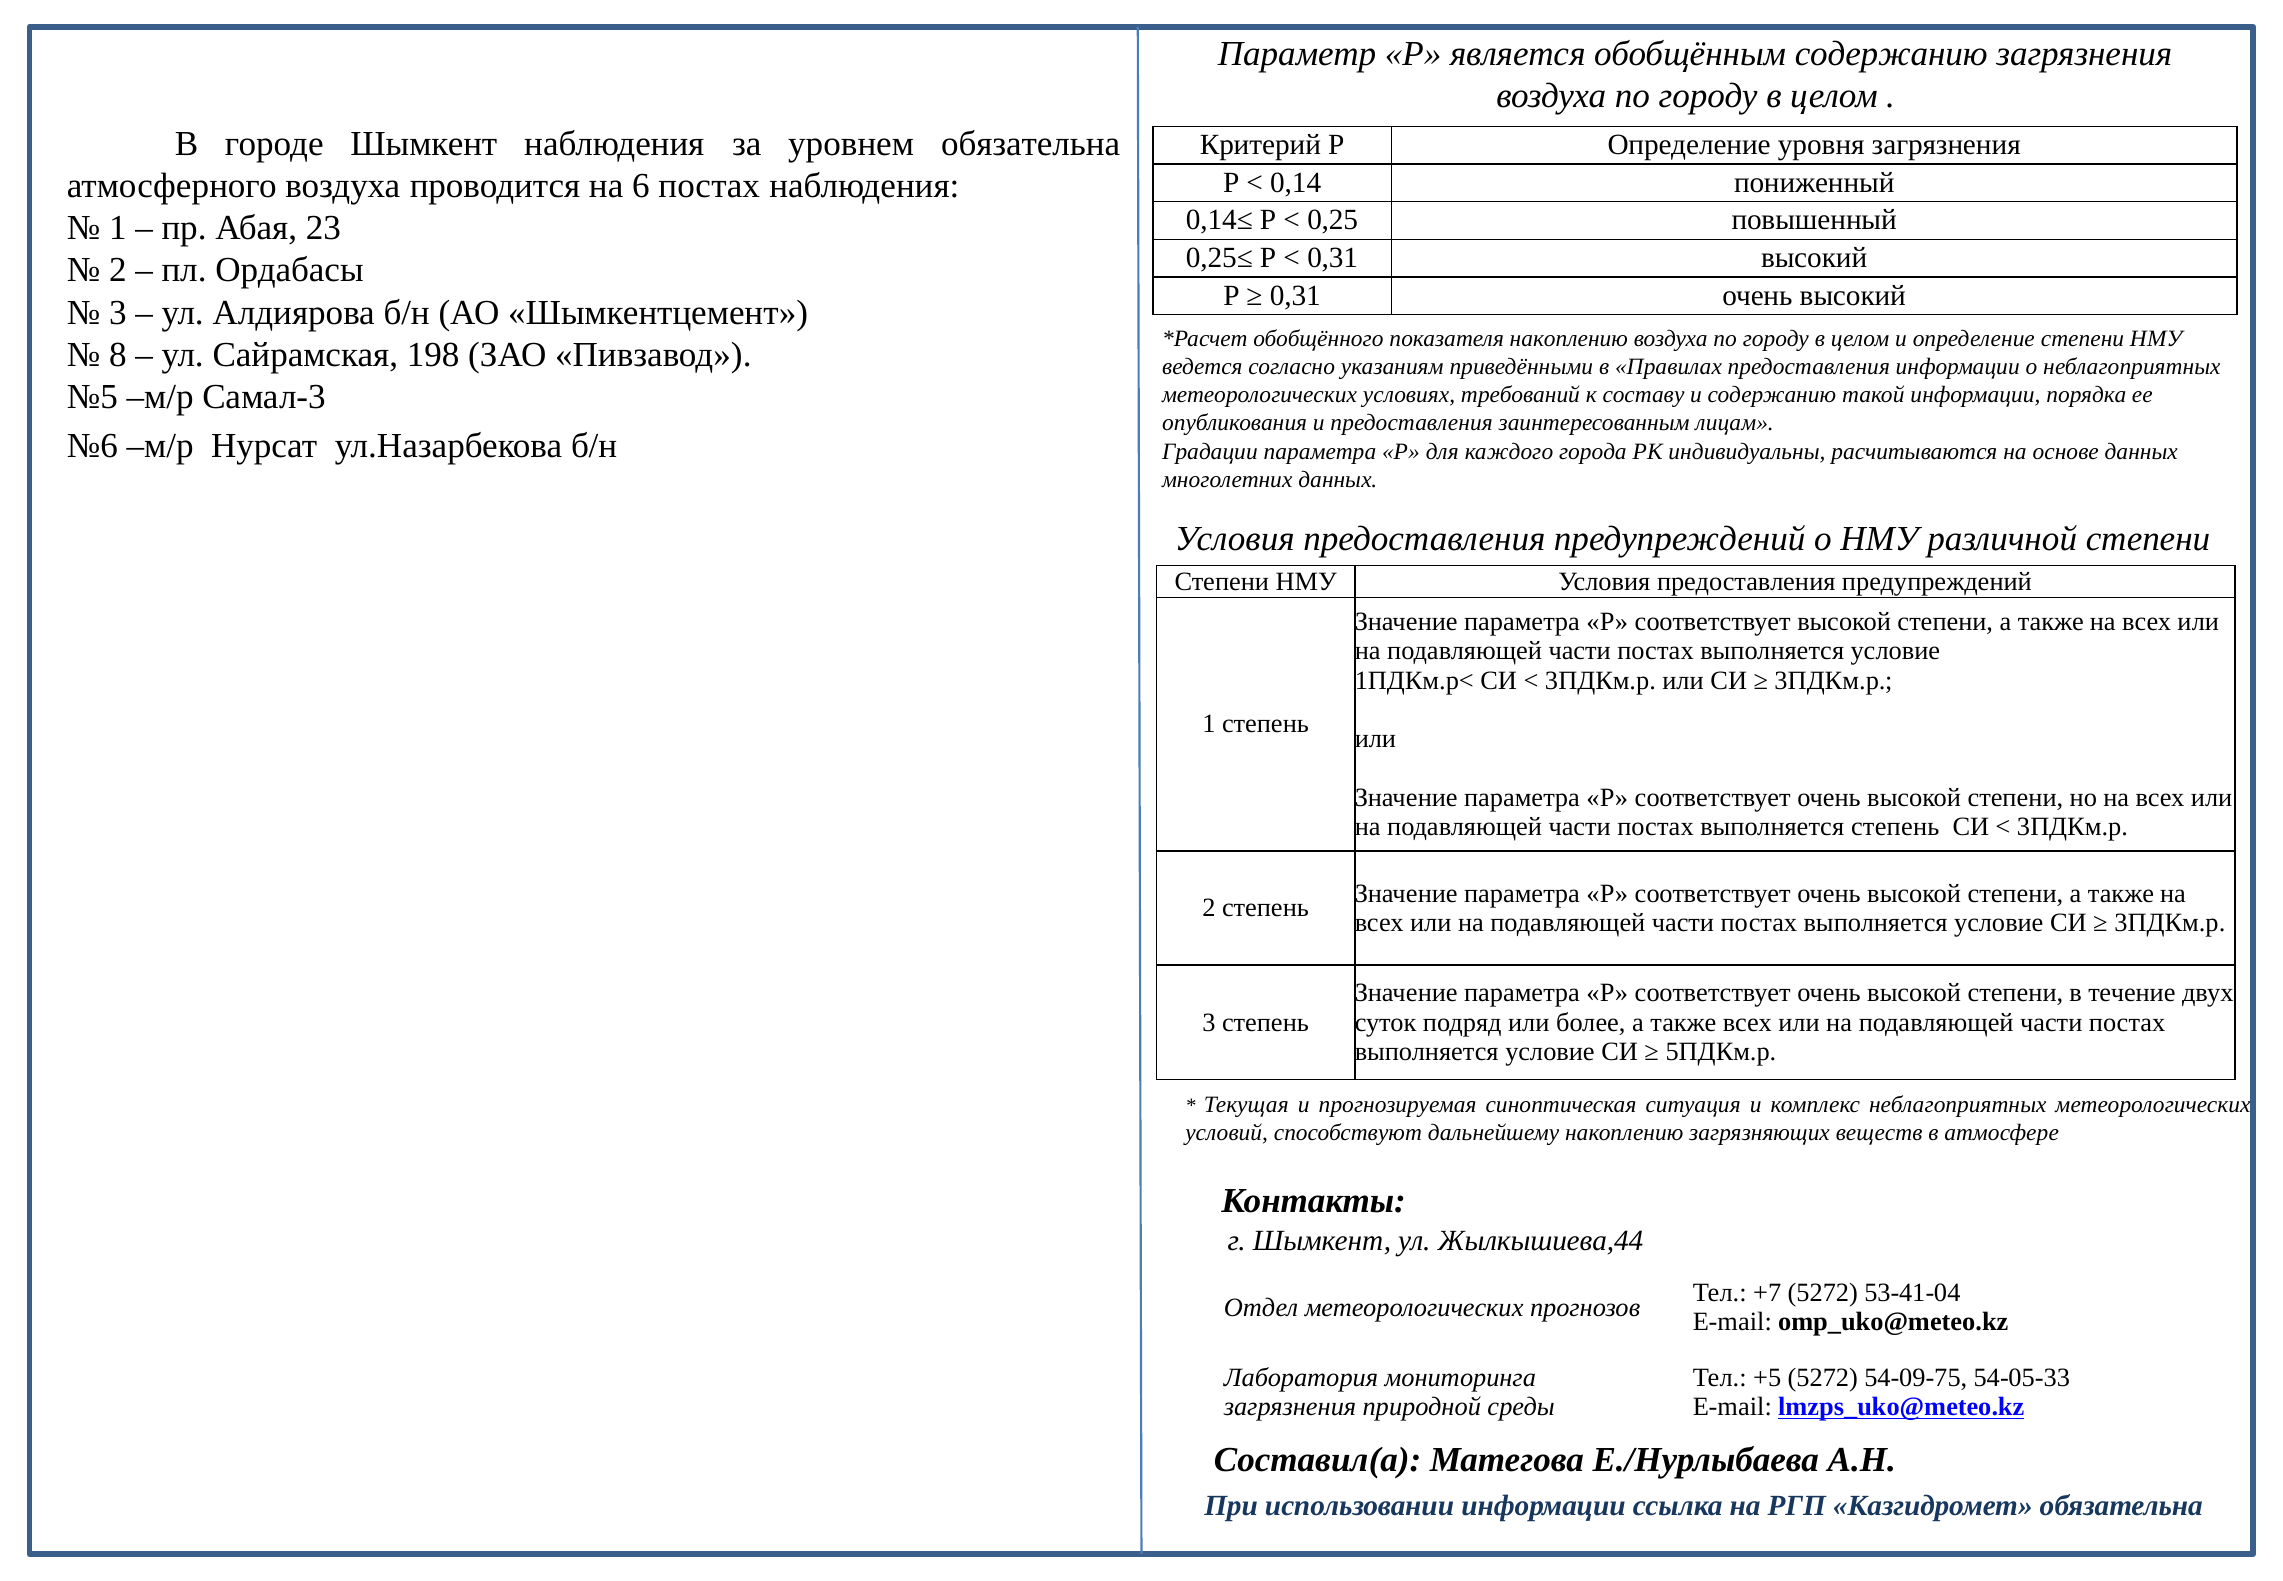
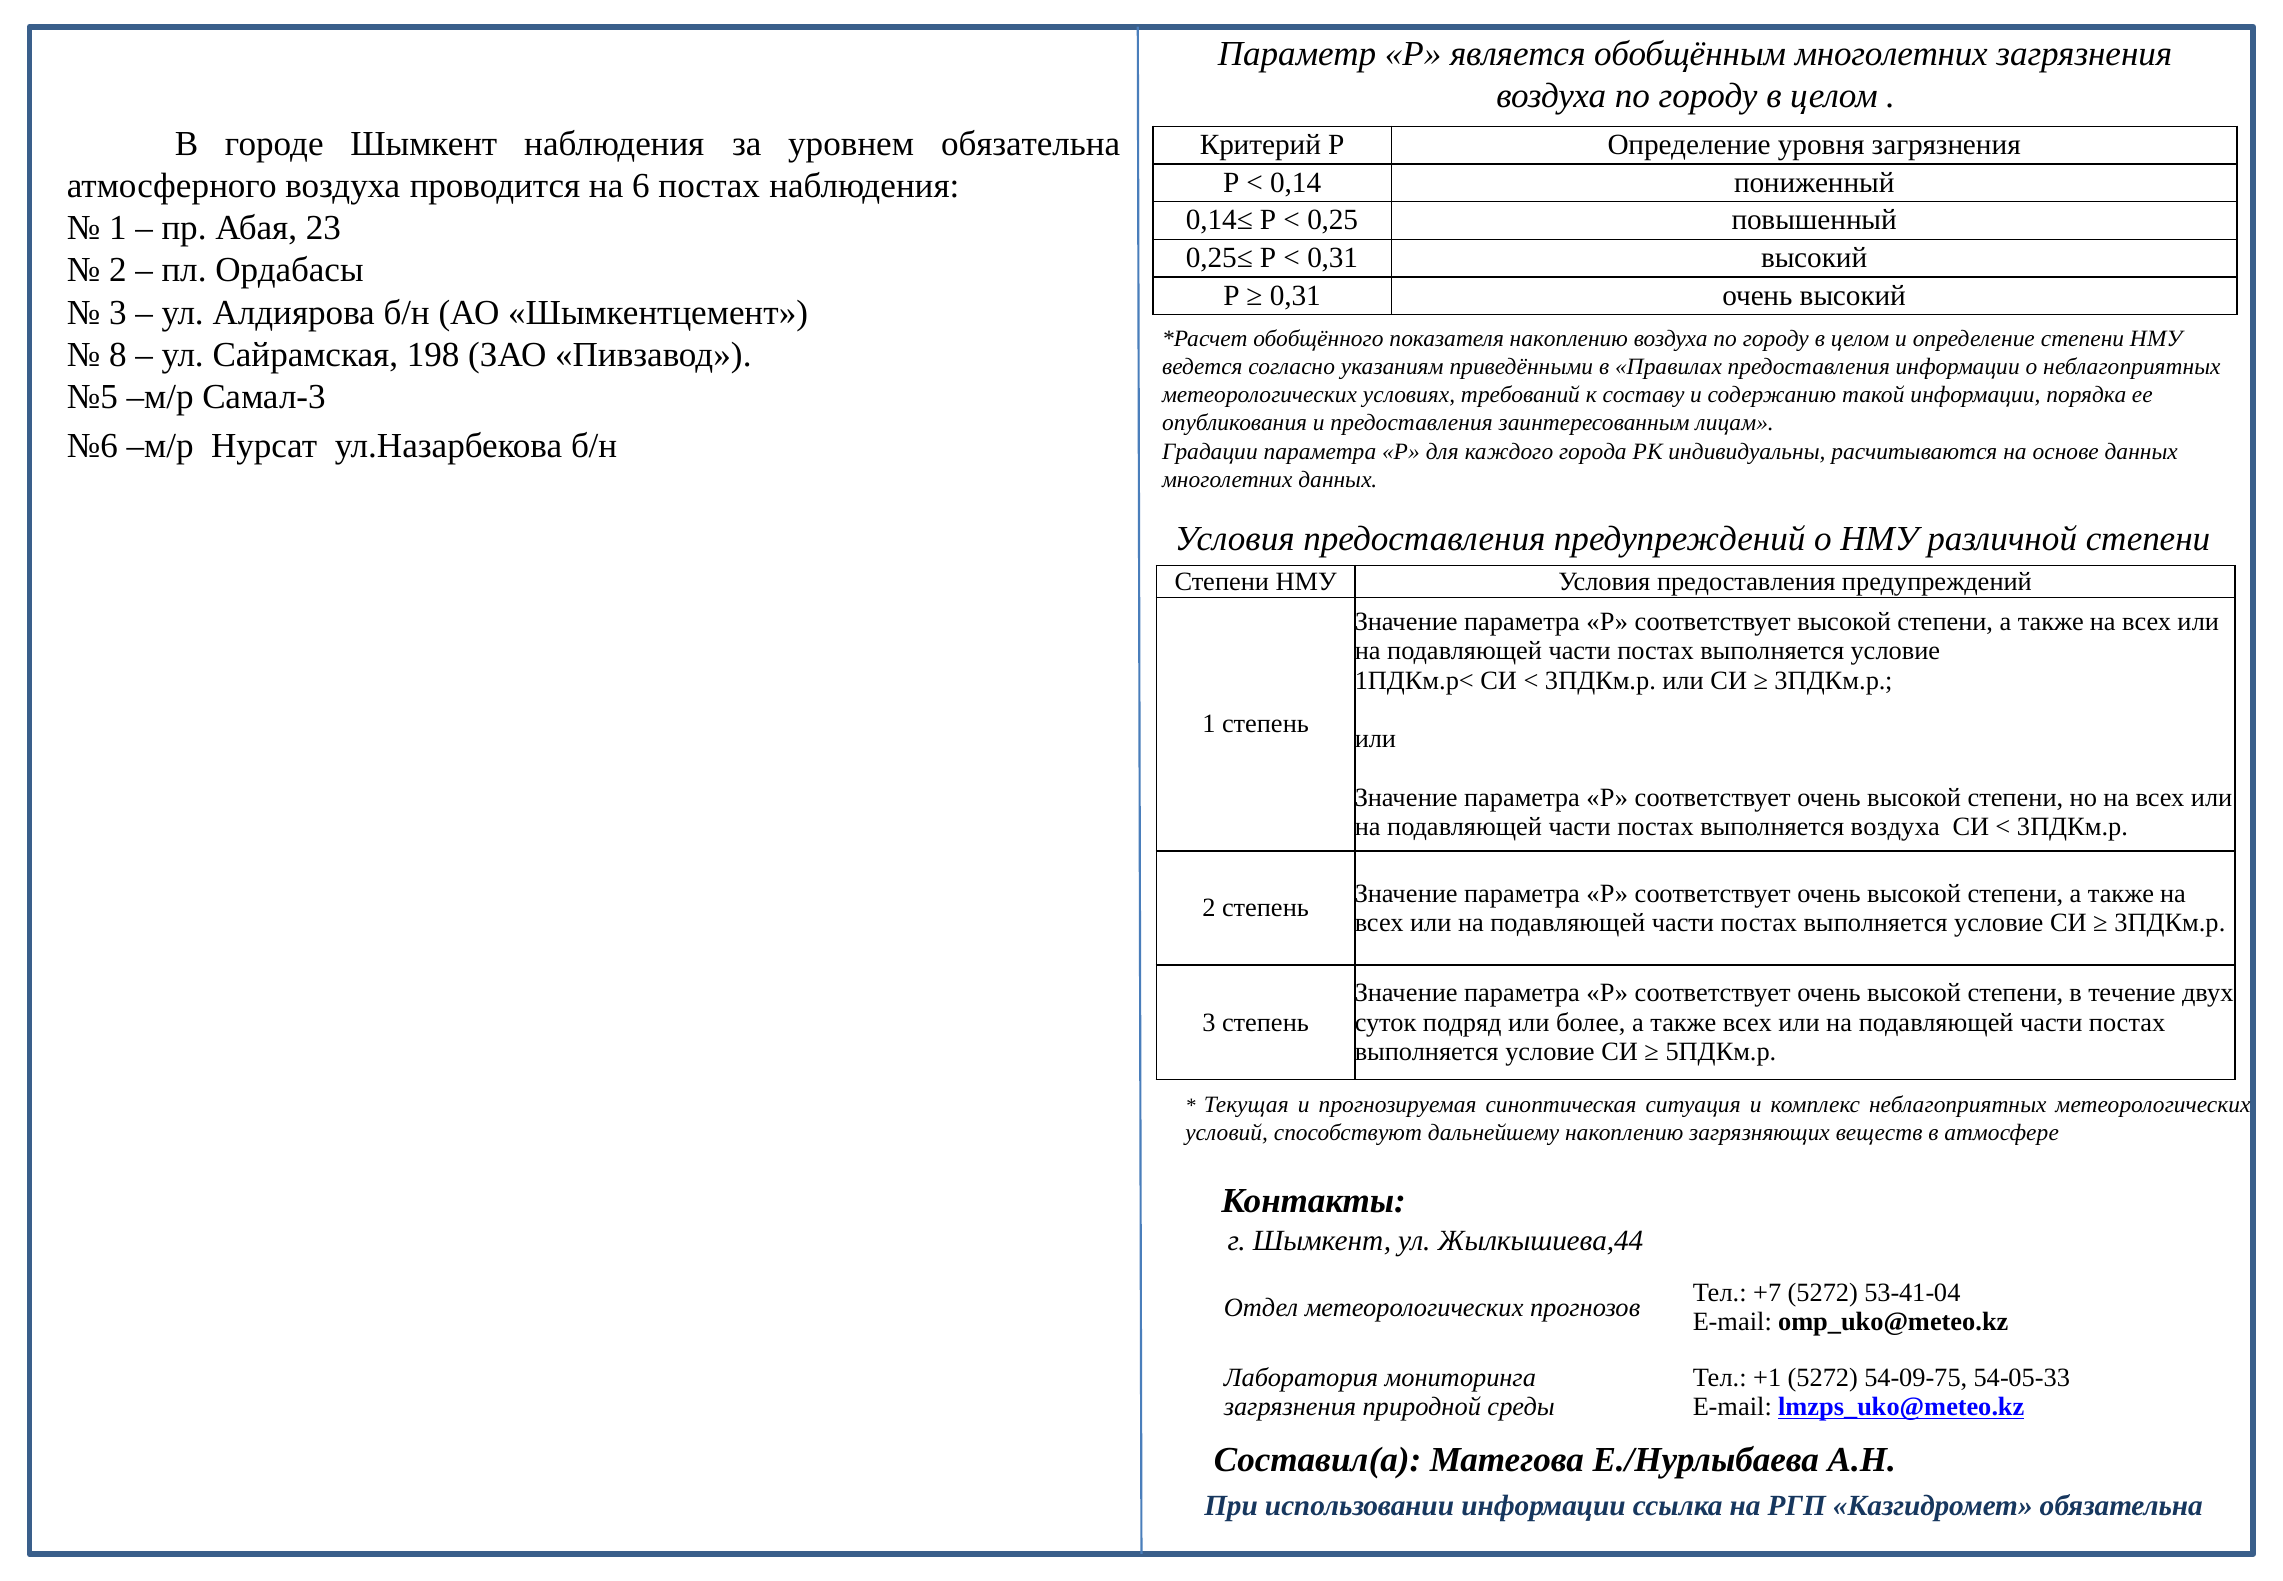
обобщённым содержанию: содержанию -> многолетних (1891, 54)
выполняется степень: степень -> воздуха (1895, 826)
+5: +5 -> +1 (1767, 1377)
